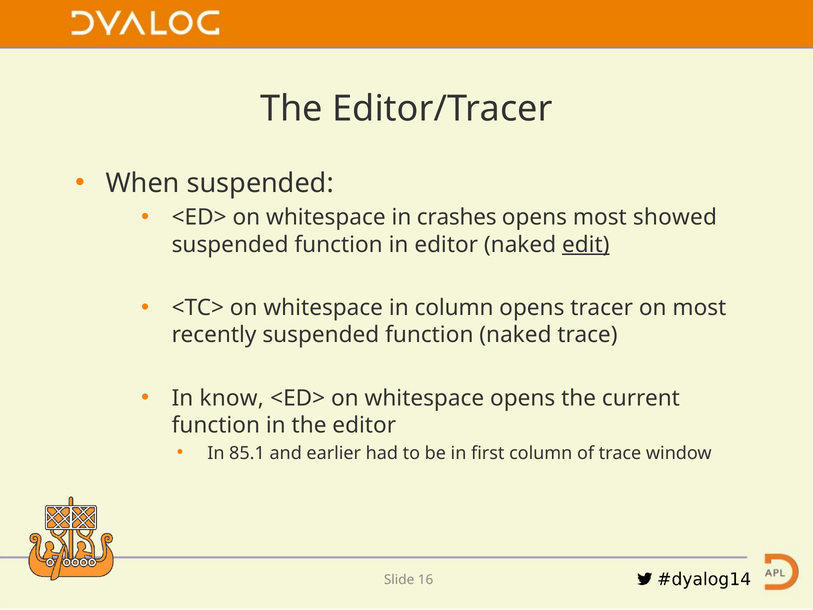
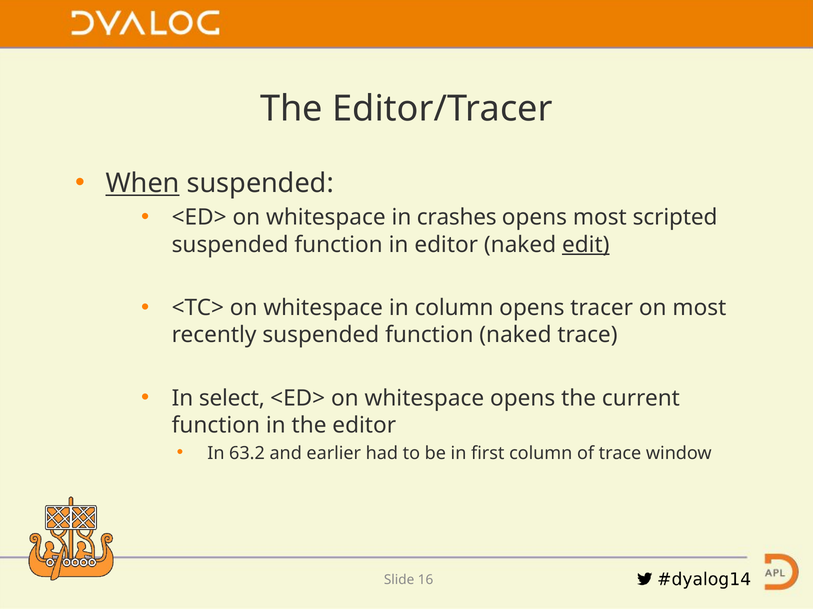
When underline: none -> present (143, 183)
showed: showed -> scripted (675, 217)
know: know -> select (232, 398)
85.1: 85.1 -> 63.2 (247, 453)
